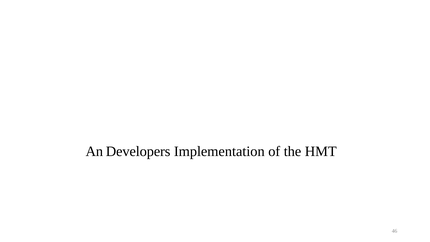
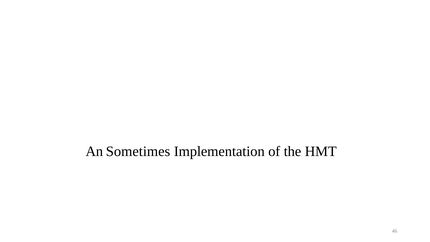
Developers: Developers -> Sometimes (138, 151)
